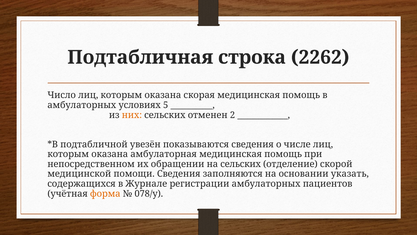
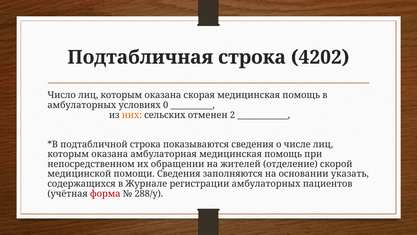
2262: 2262 -> 4202 (320, 57)
5: 5 -> 0 (166, 105)
подтабличной увезён: увезён -> строка (145, 144)
на сельских: сельских -> жителей (241, 164)
форма colour: orange -> red (105, 193)
078/у: 078/у -> 288/у (149, 193)
